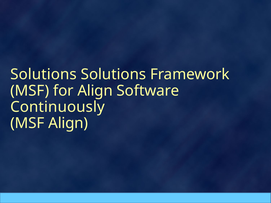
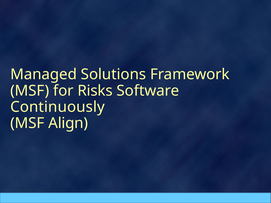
Solutions: Solutions -> Managed (44, 75)
for Align: Align -> Risks (95, 91)
